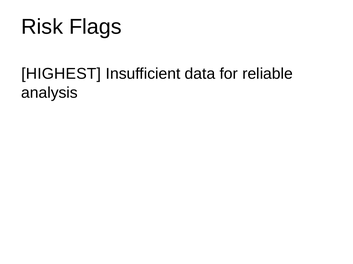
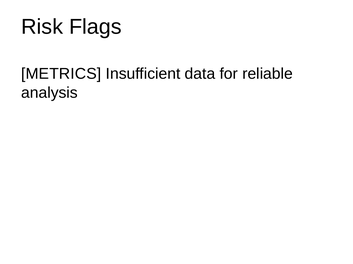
HIGHEST: HIGHEST -> METRICS (61, 74)
